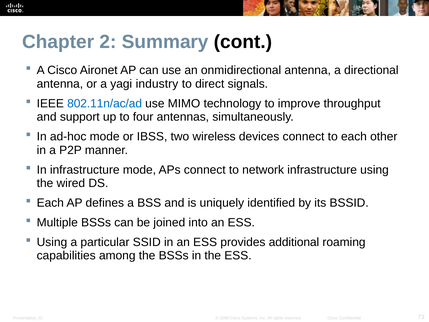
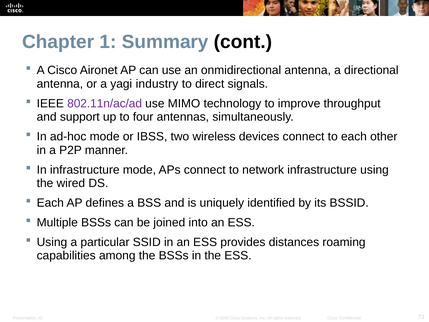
2: 2 -> 1 (108, 42)
802.11n/ac/ad colour: blue -> purple (105, 103)
additional: additional -> distances (294, 242)
